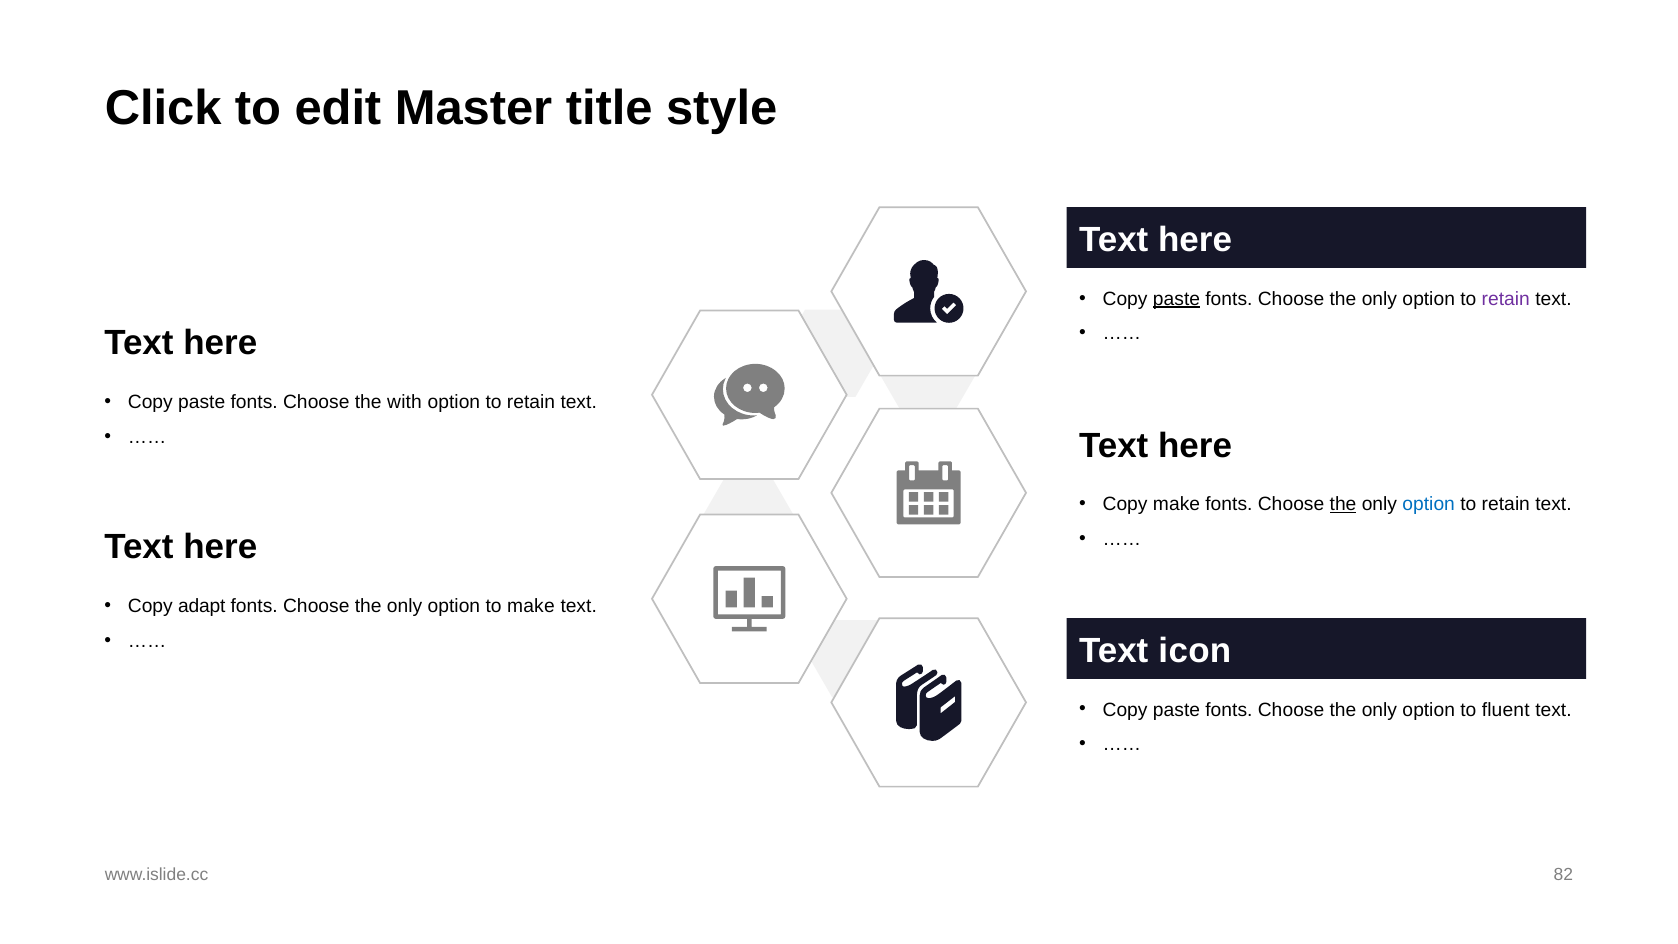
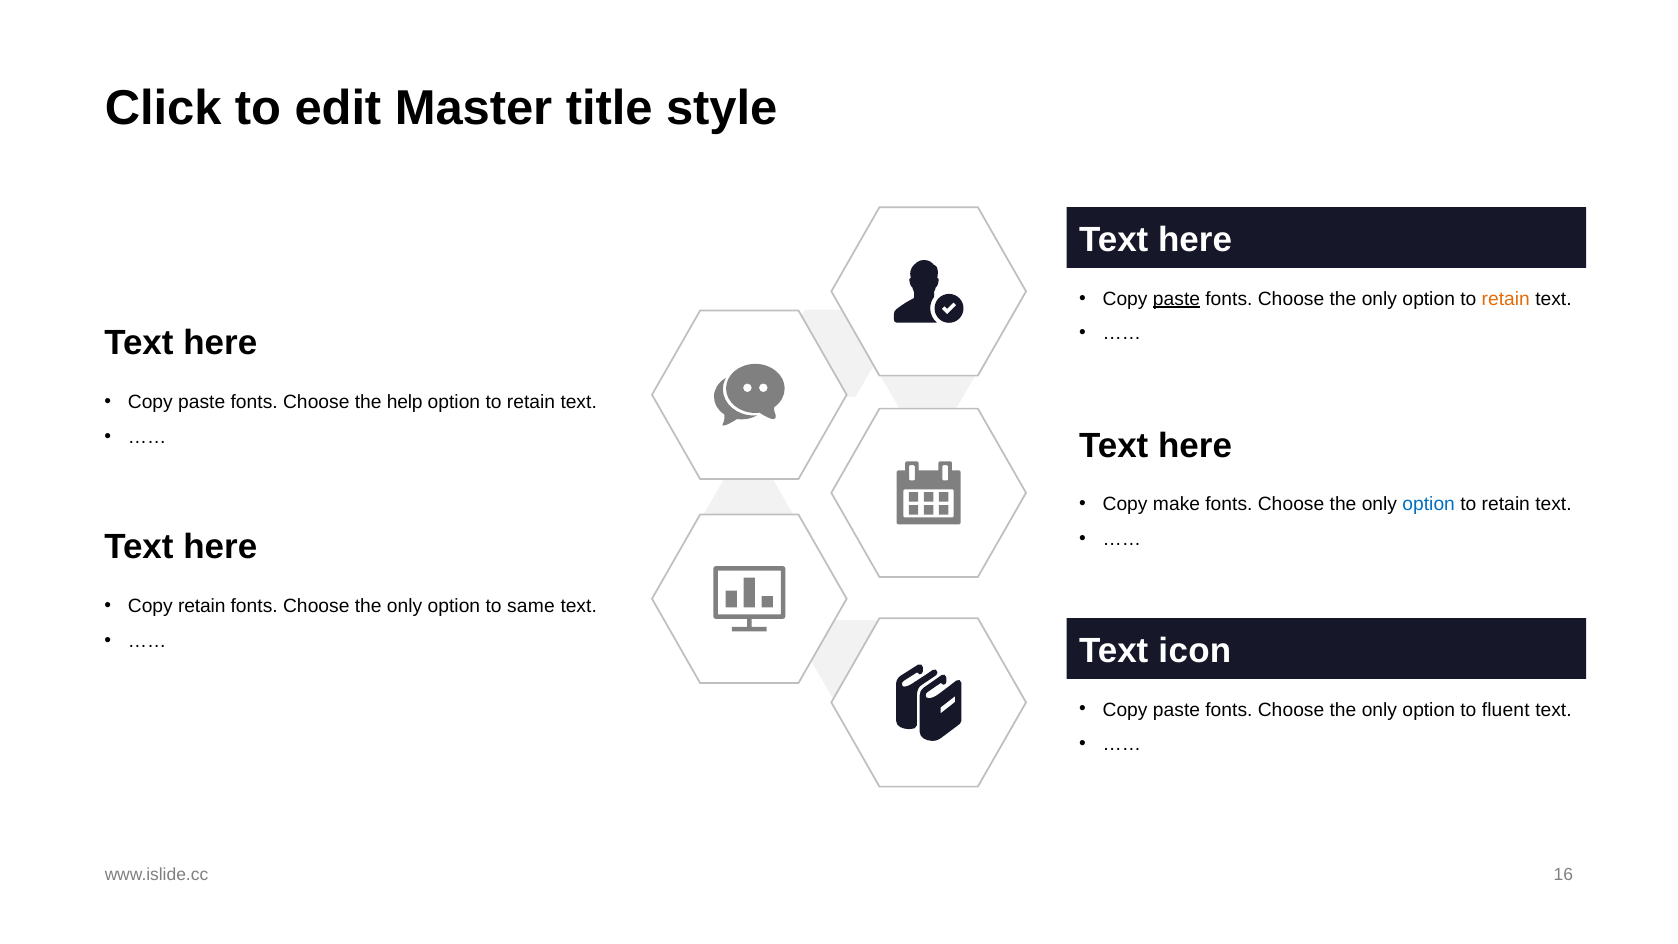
retain colour: purple -> orange (1506, 299)
with: with -> help (405, 402)
the underline: present -> none (1343, 504)
Copy adapt: adapt -> retain (202, 606)
to make: make -> same (531, 606)
82: 82 -> 16 (1563, 874)
